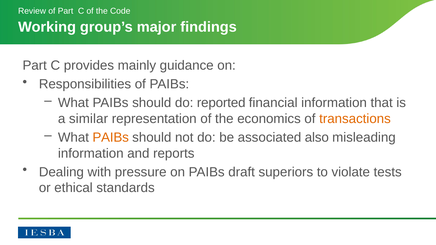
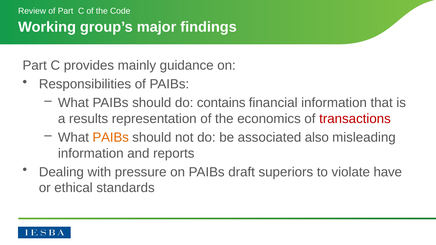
reported: reported -> contains (221, 103)
similar: similar -> results (89, 119)
transactions colour: orange -> red (355, 119)
tests: tests -> have (388, 172)
